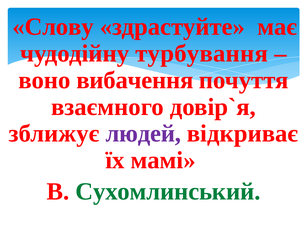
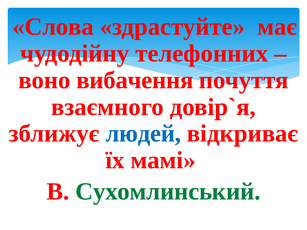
Слову: Слову -> Слова (53, 27)
турбування: турбування -> телефонних (202, 54)
людей colour: purple -> blue (143, 134)
